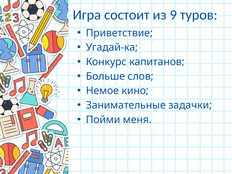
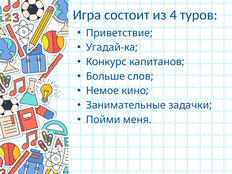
9: 9 -> 4 (173, 15)
